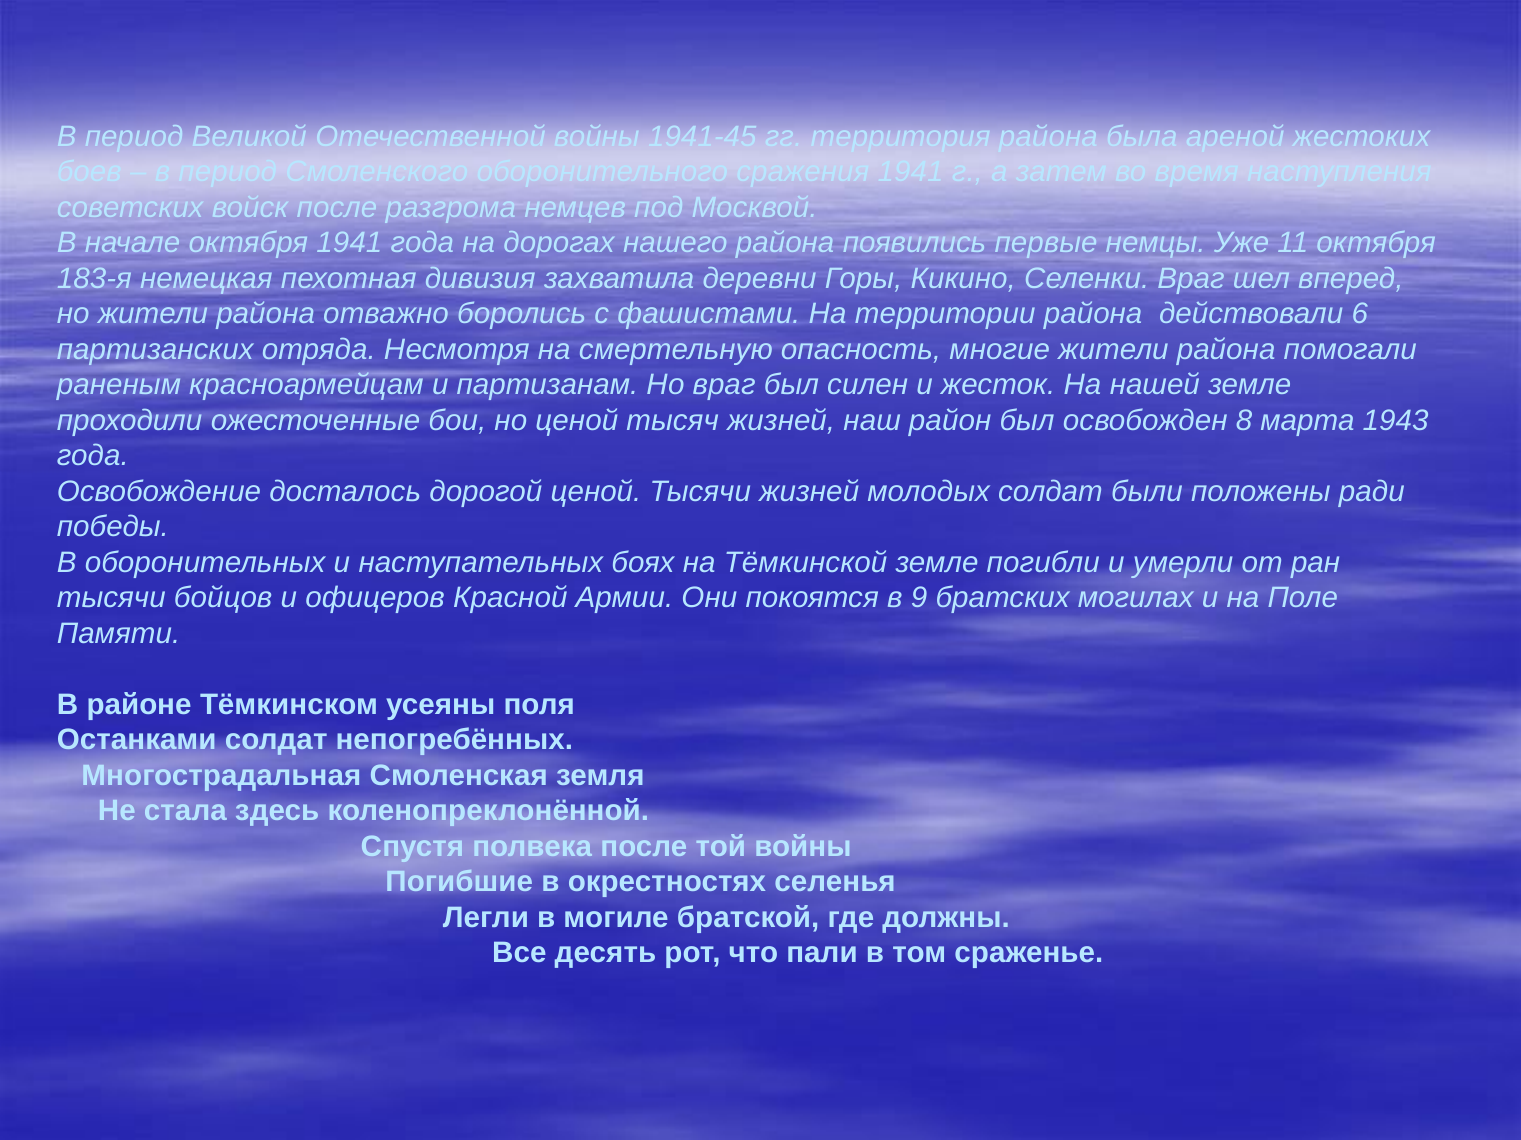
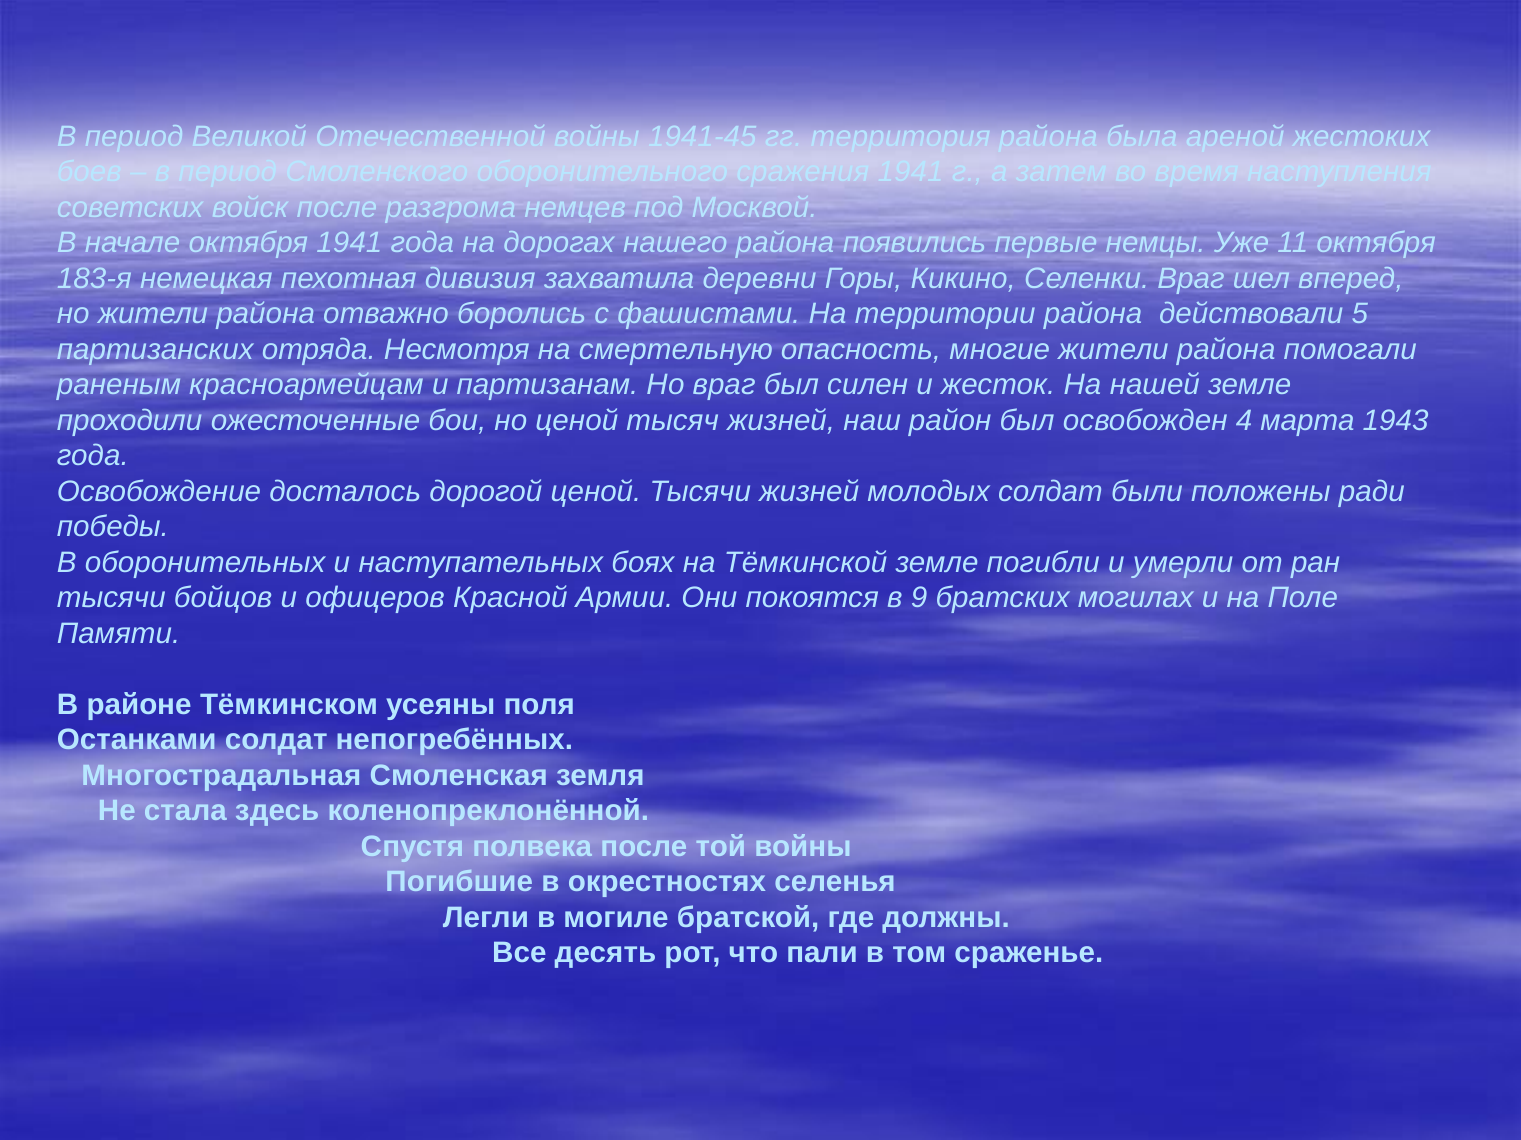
6: 6 -> 5 (1360, 314)
8: 8 -> 4 (1244, 421)
